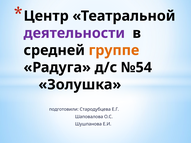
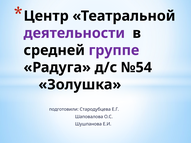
группе colour: orange -> purple (114, 50)
